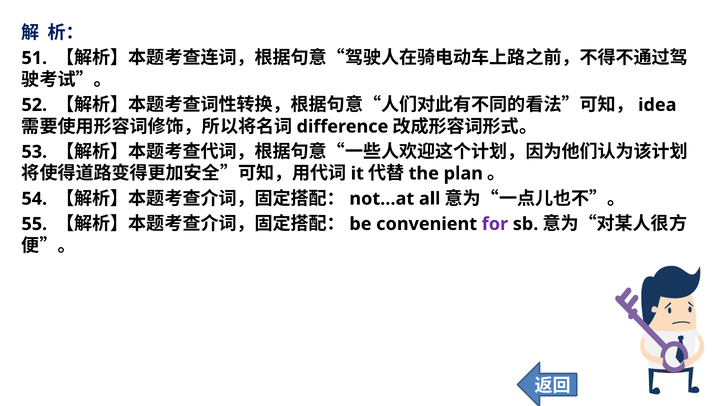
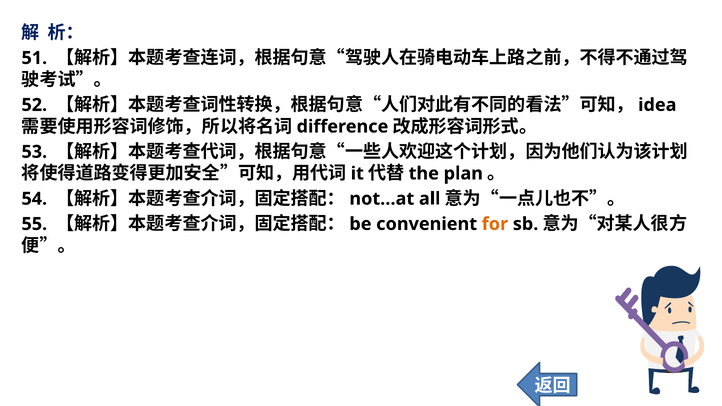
for colour: purple -> orange (495, 224)
